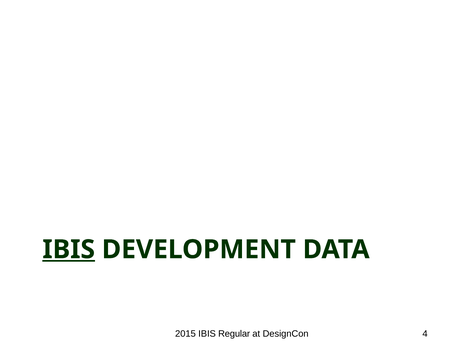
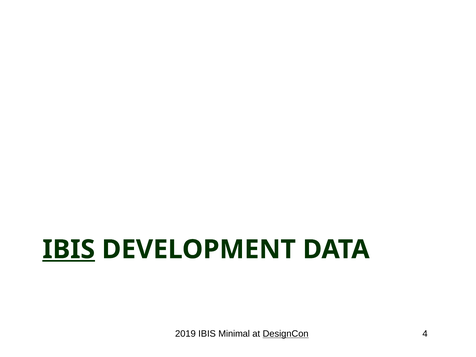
2015: 2015 -> 2019 (185, 334)
Regular: Regular -> Minimal (234, 334)
DesignCon underline: none -> present (286, 334)
